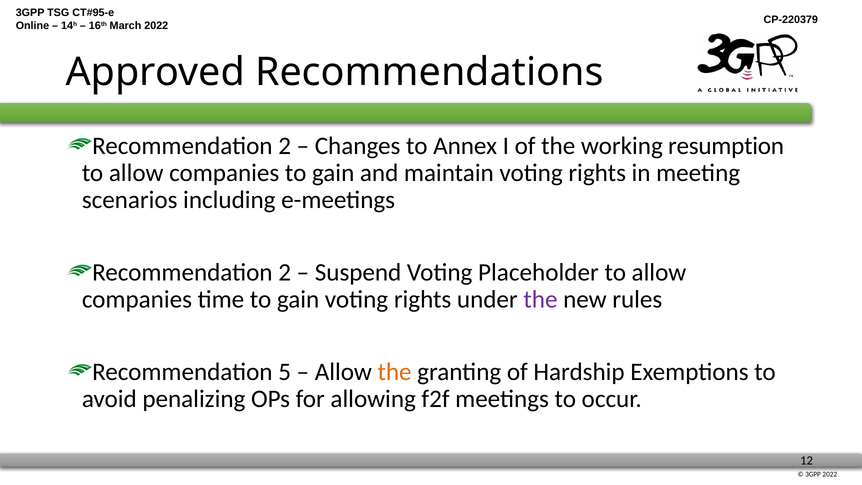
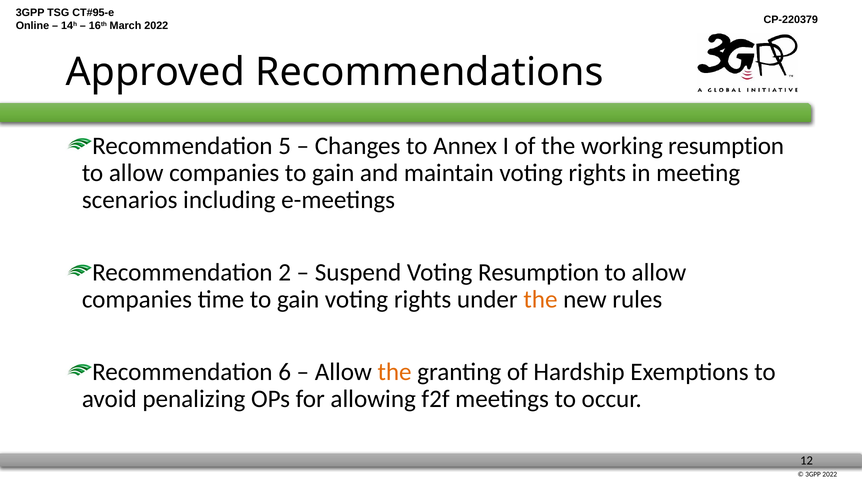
2: 2 -> 5 (285, 146)
Voting Placeholder: Placeholder -> Resumption (539, 272)
the colour: purple -> orange (540, 299)
5: 5 -> 6 (285, 372)
